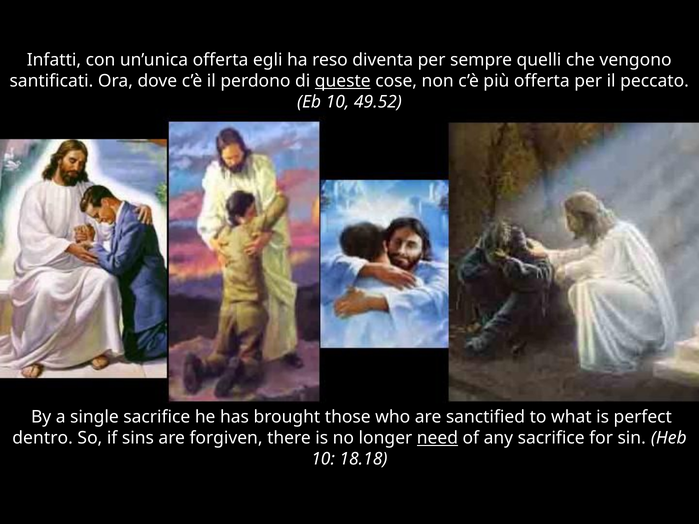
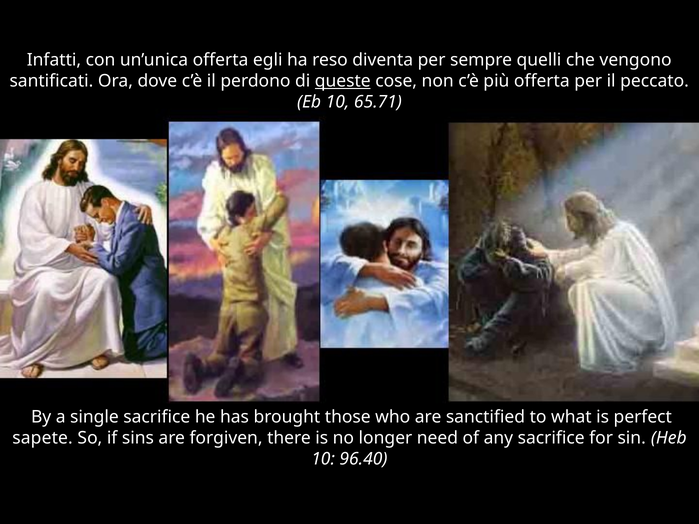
49.52: 49.52 -> 65.71 (378, 102)
dentro: dentro -> sapete (43, 438)
need underline: present -> none (437, 438)
18.18: 18.18 -> 96.40 (363, 459)
